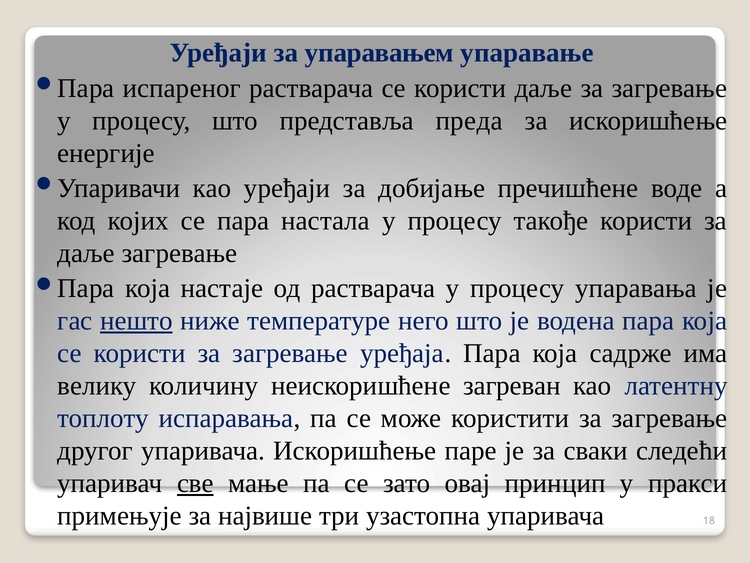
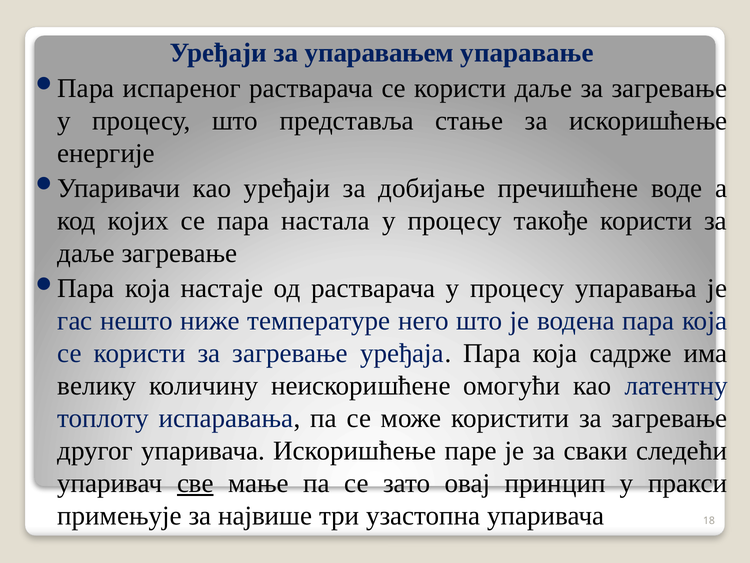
преда: преда -> стање (469, 120)
нешто underline: present -> none (136, 321)
загреван: загреван -> омогући (512, 386)
